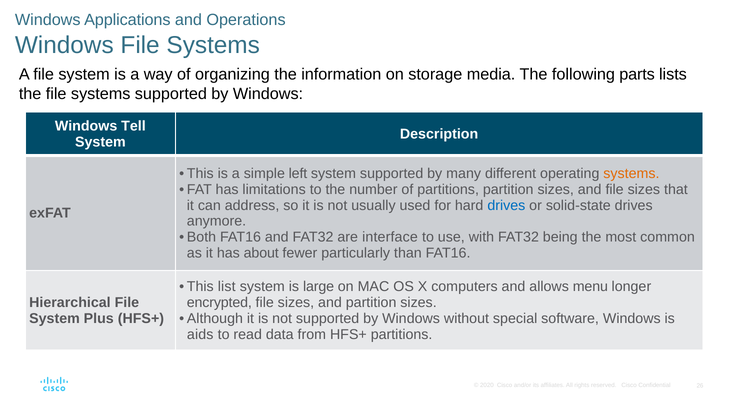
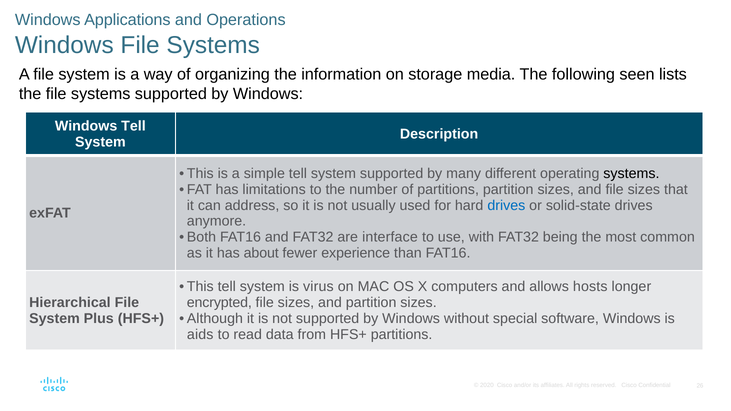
parts: parts -> seen (637, 75)
simple left: left -> tell (298, 173)
systems colour: orange -> black (631, 173)
particularly: particularly -> experience (356, 253)
This list: list -> tell (227, 287)
large: large -> virus (318, 287)
menu: menu -> hosts (590, 287)
